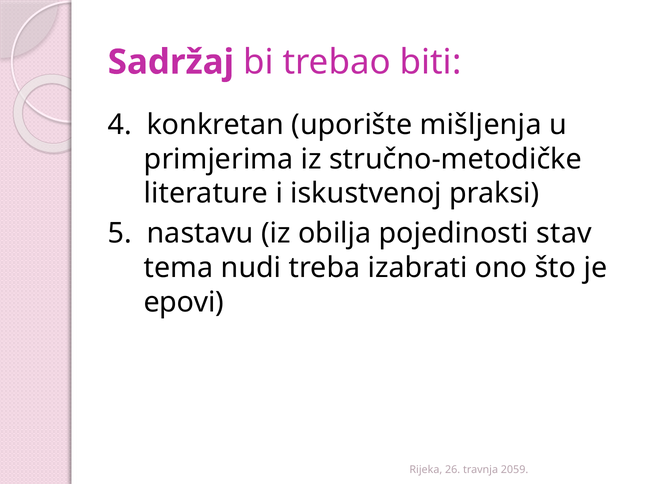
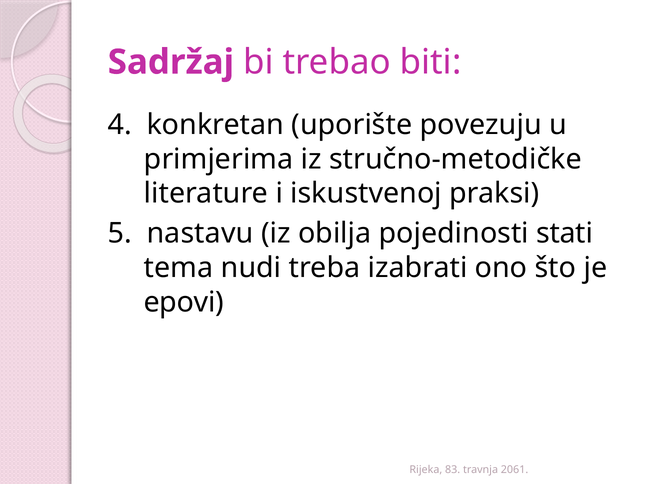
mišljenja: mišljenja -> povezuju (481, 125)
stav: stav -> stati (565, 233)
26: 26 -> 83 (453, 469)
2059: 2059 -> 2061 (515, 469)
